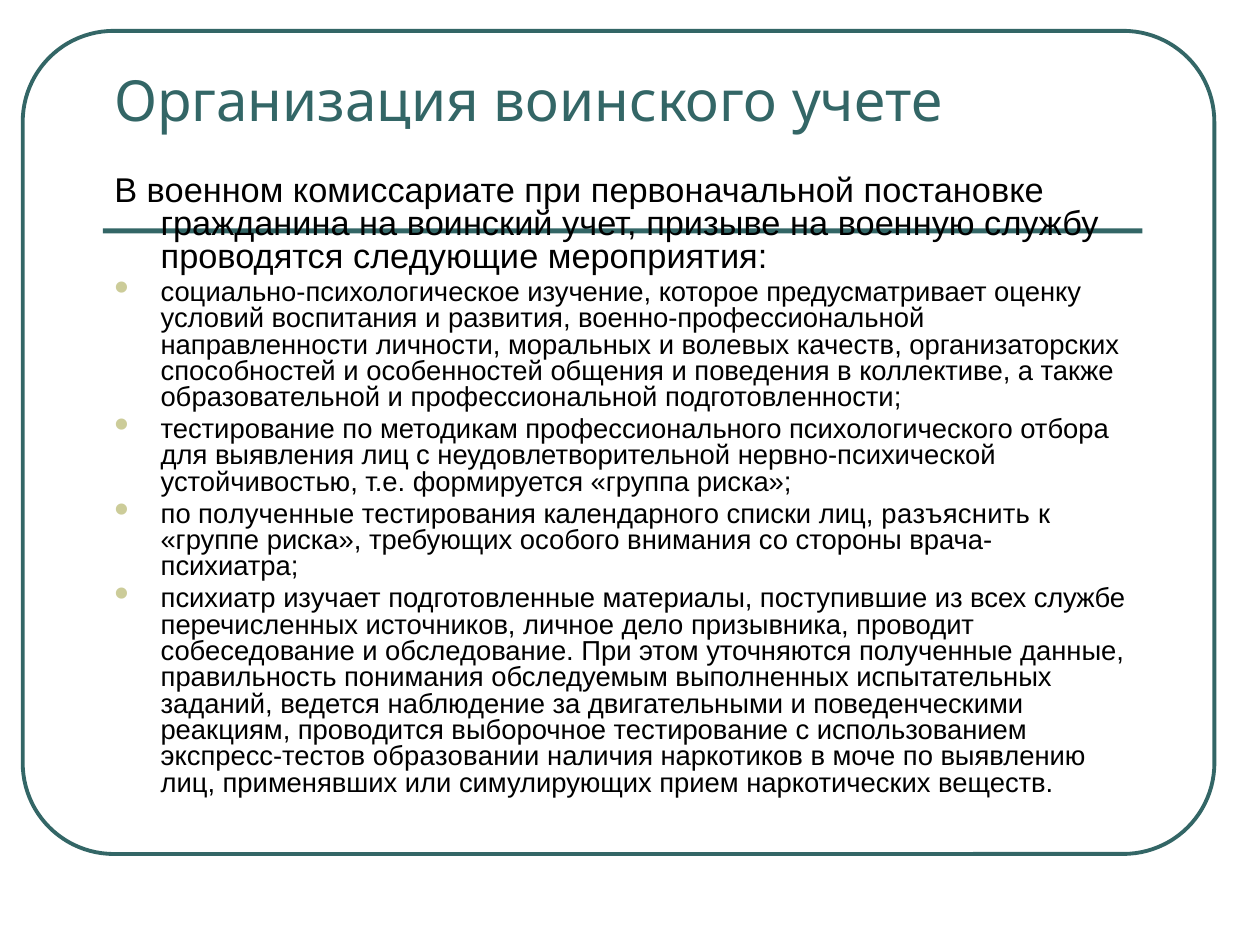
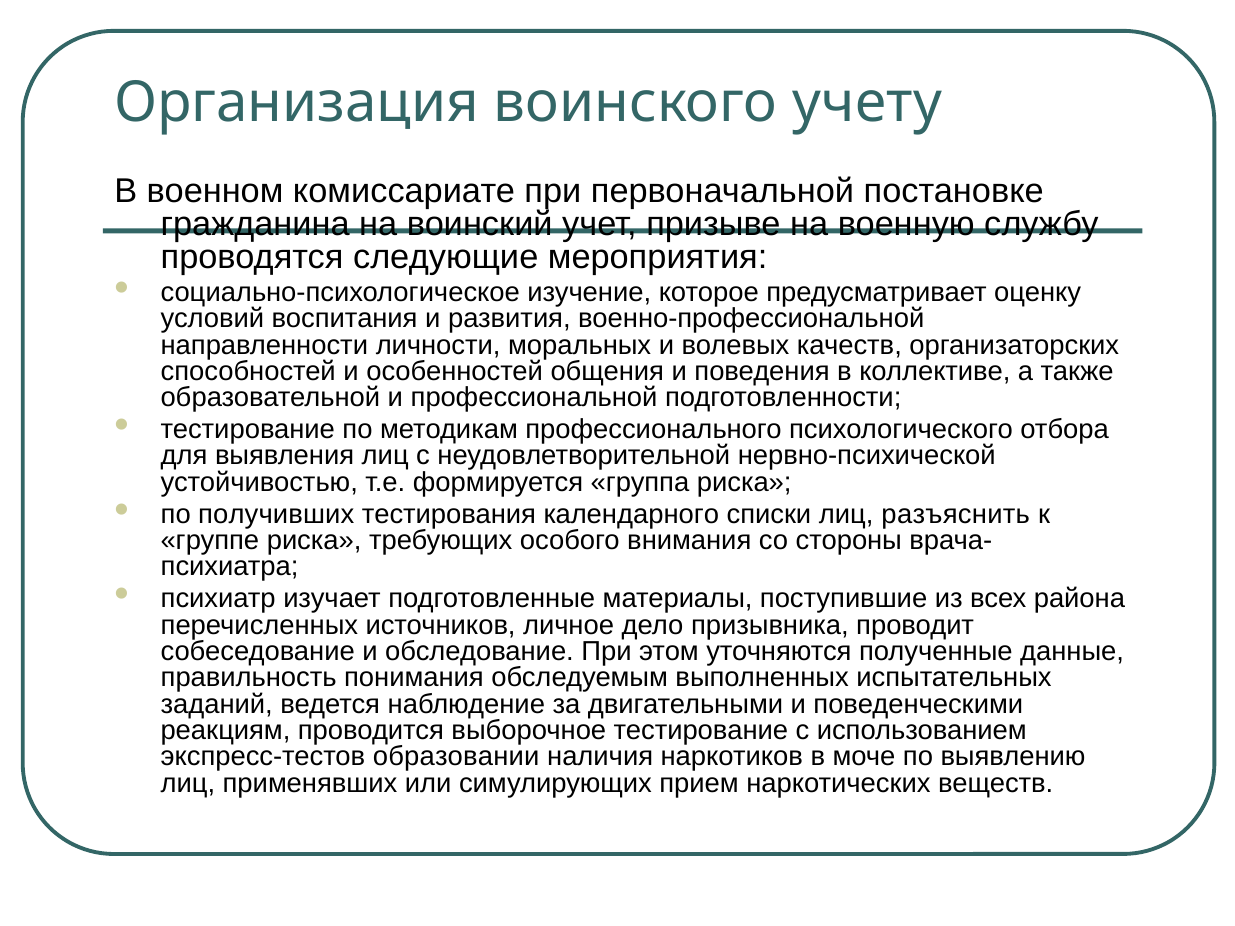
учете: учете -> учету (867, 103)
по полученные: полученные -> получивших (276, 514)
службе: службе -> района (1079, 599)
